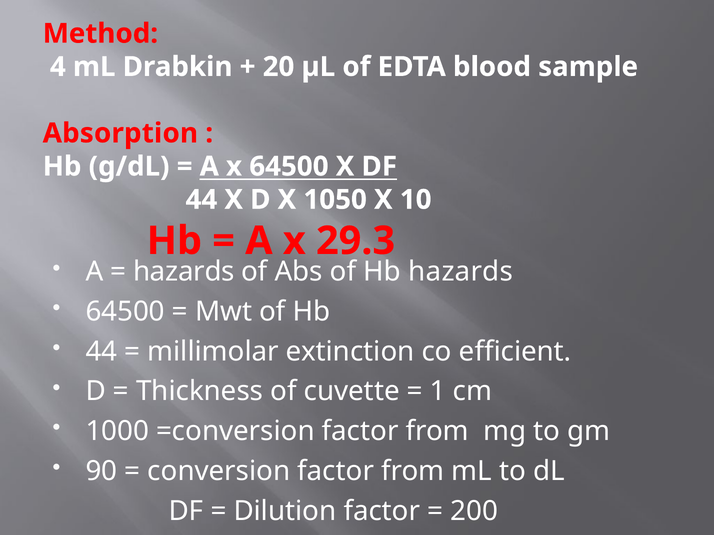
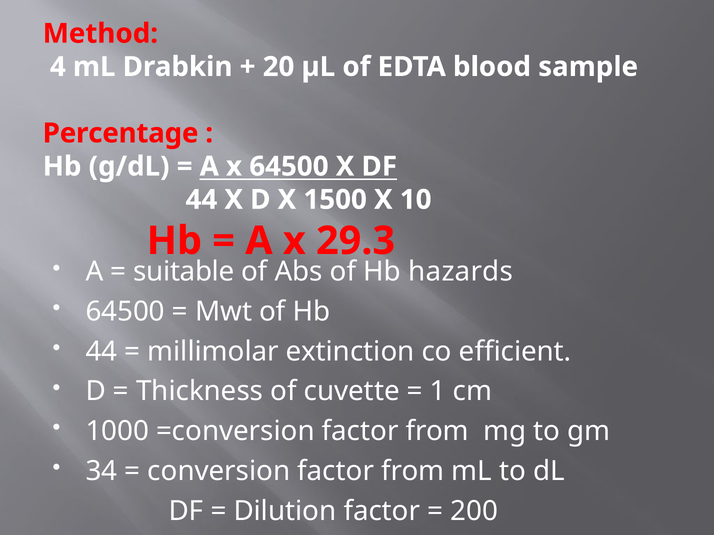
Absorption: Absorption -> Percentage (121, 133)
1050: 1050 -> 1500 (335, 200)
hazards: hazards -> suitable (184, 272)
90: 90 -> 34 (101, 471)
